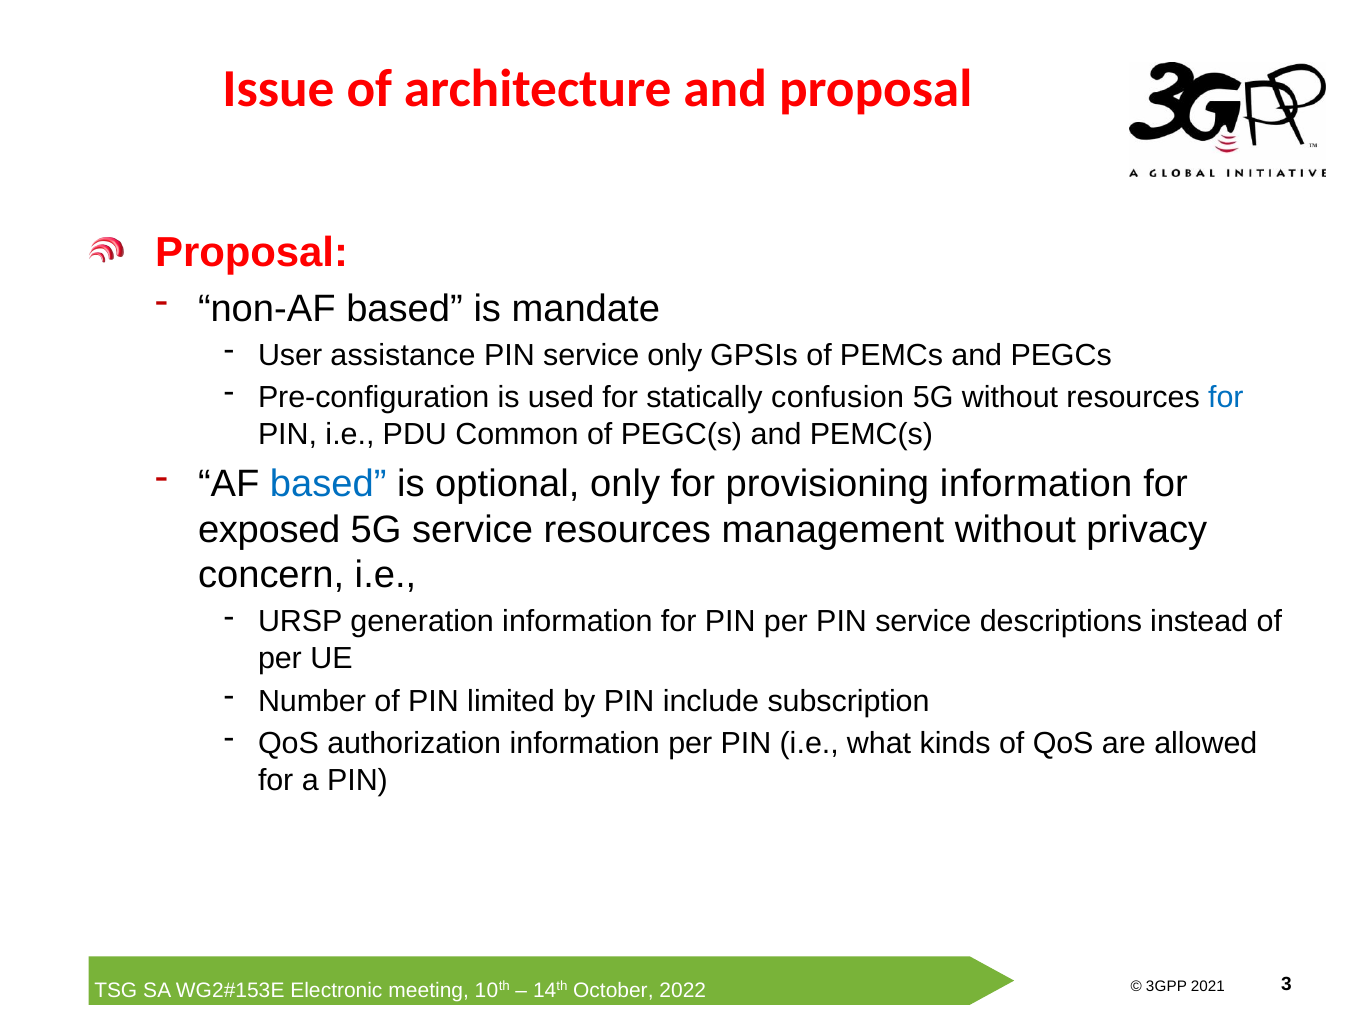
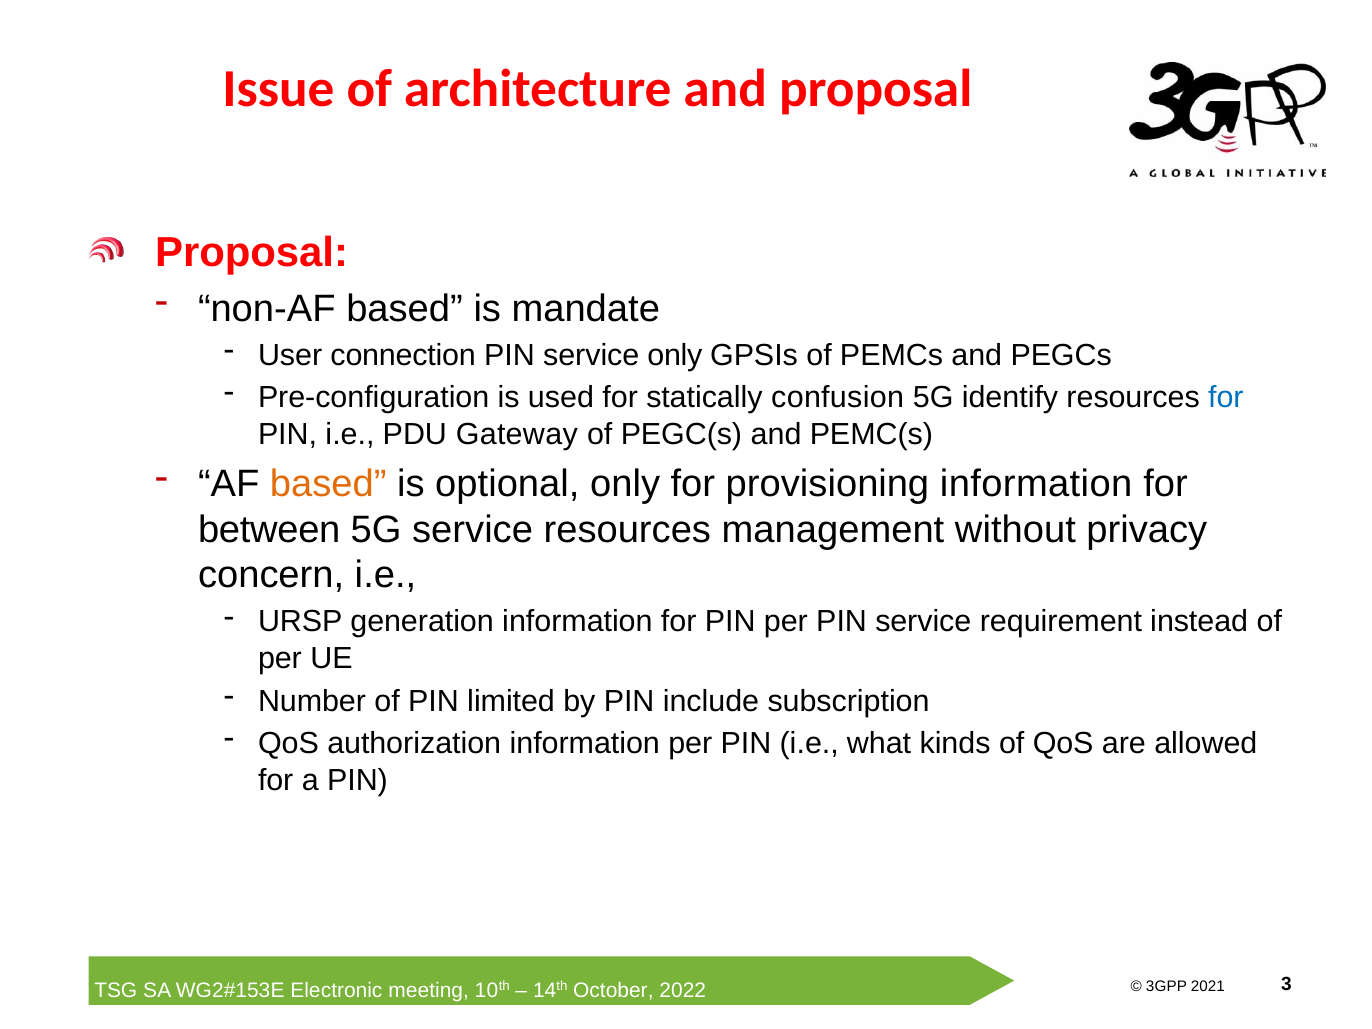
assistance: assistance -> connection (403, 355)
5G without: without -> identify (1010, 398)
Common: Common -> Gateway (517, 434)
based colour: blue -> orange (328, 484)
exposed: exposed -> between (269, 529)
descriptions: descriptions -> requirement (1061, 622)
